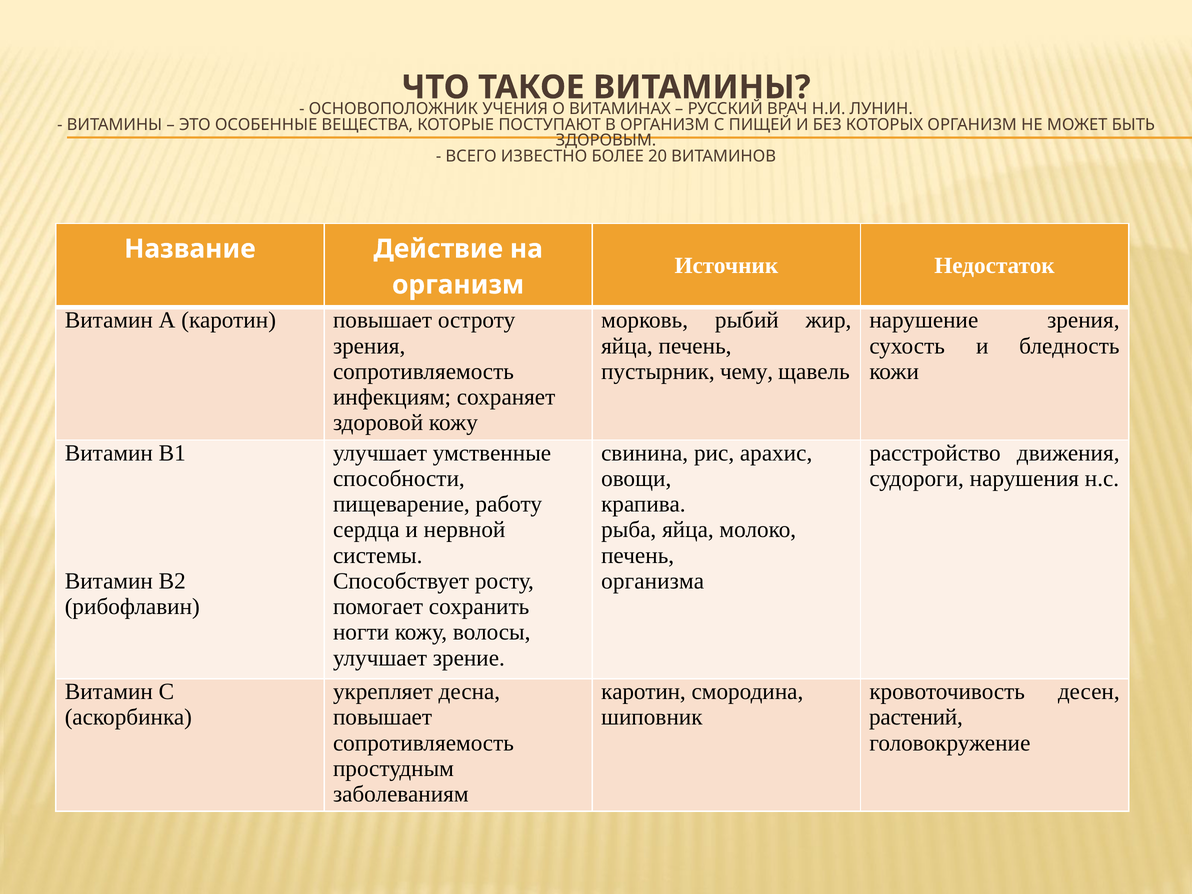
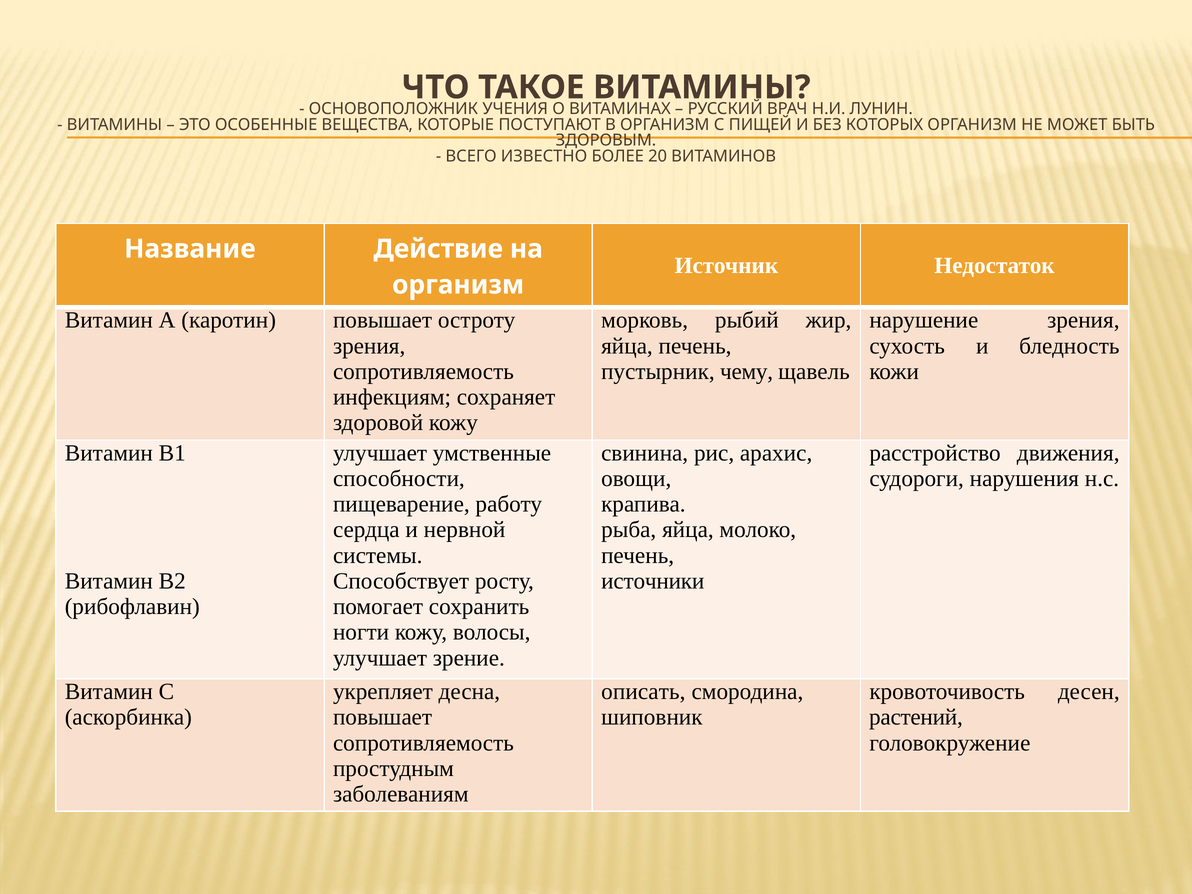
организма: организма -> источники (653, 581)
каротин: каротин -> описать (643, 692)
